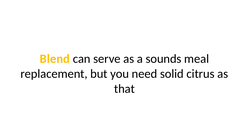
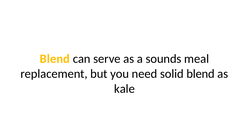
solid citrus: citrus -> blend (201, 74)
that: that -> kale (124, 89)
